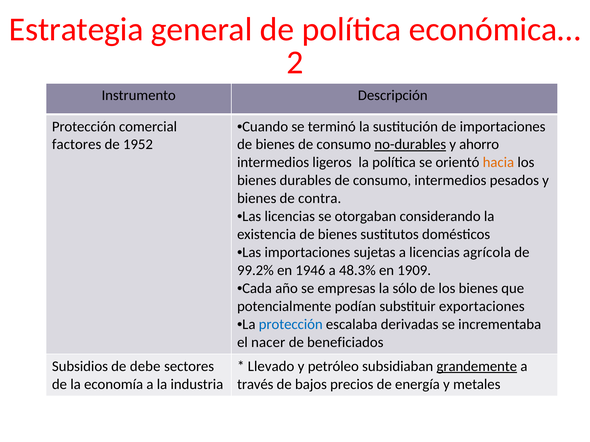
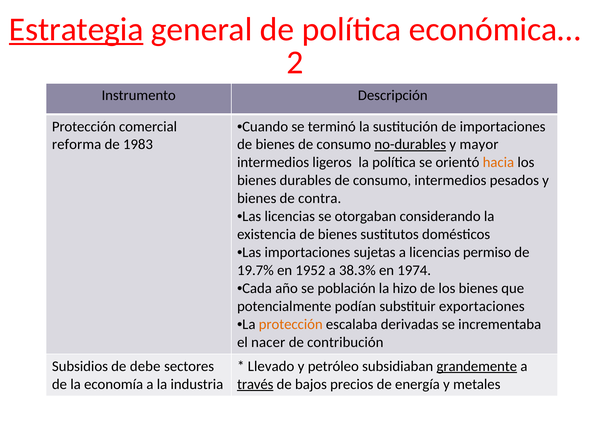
Estrategia underline: none -> present (76, 30)
factores: factores -> reforma (77, 145)
1952: 1952 -> 1983 (138, 145)
ahorro: ahorro -> mayor (479, 145)
agrícola: agrícola -> permiso (487, 253)
99.2%: 99.2% -> 19.7% (255, 271)
1946: 1946 -> 1952 (310, 271)
48.3%: 48.3% -> 38.3% (357, 271)
1909: 1909 -> 1974 (414, 271)
empresas: empresas -> población (347, 289)
sólo: sólo -> hizo (405, 289)
protección colour: blue -> orange (291, 325)
beneficiados: beneficiados -> contribución (345, 343)
través underline: none -> present (255, 385)
